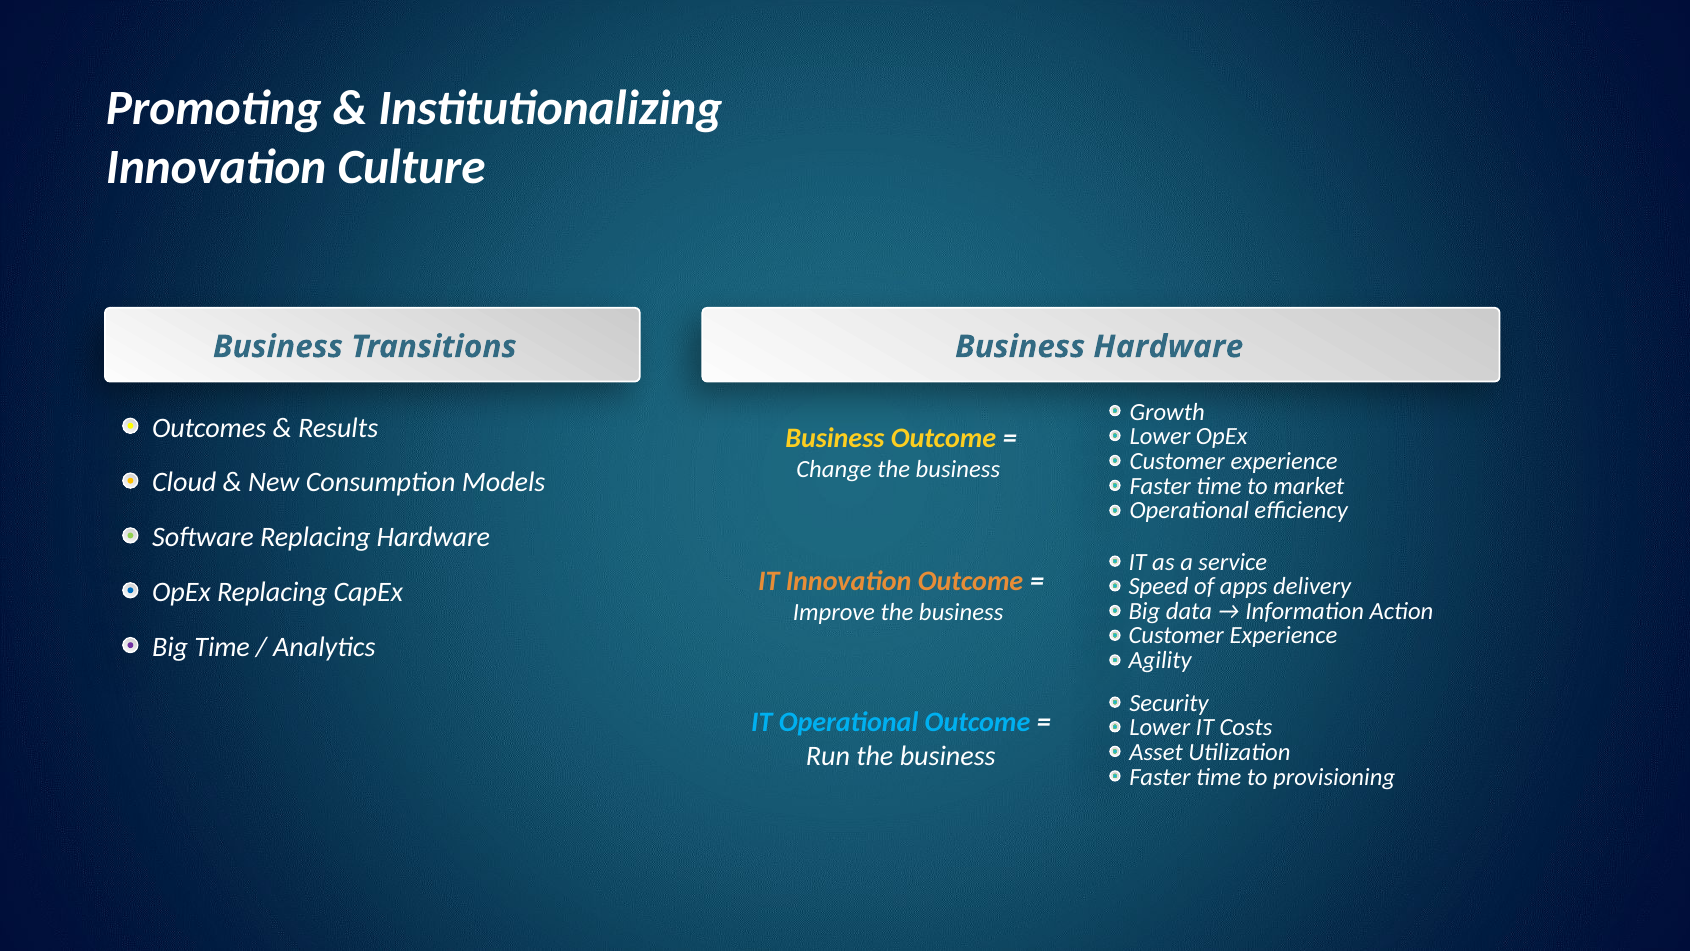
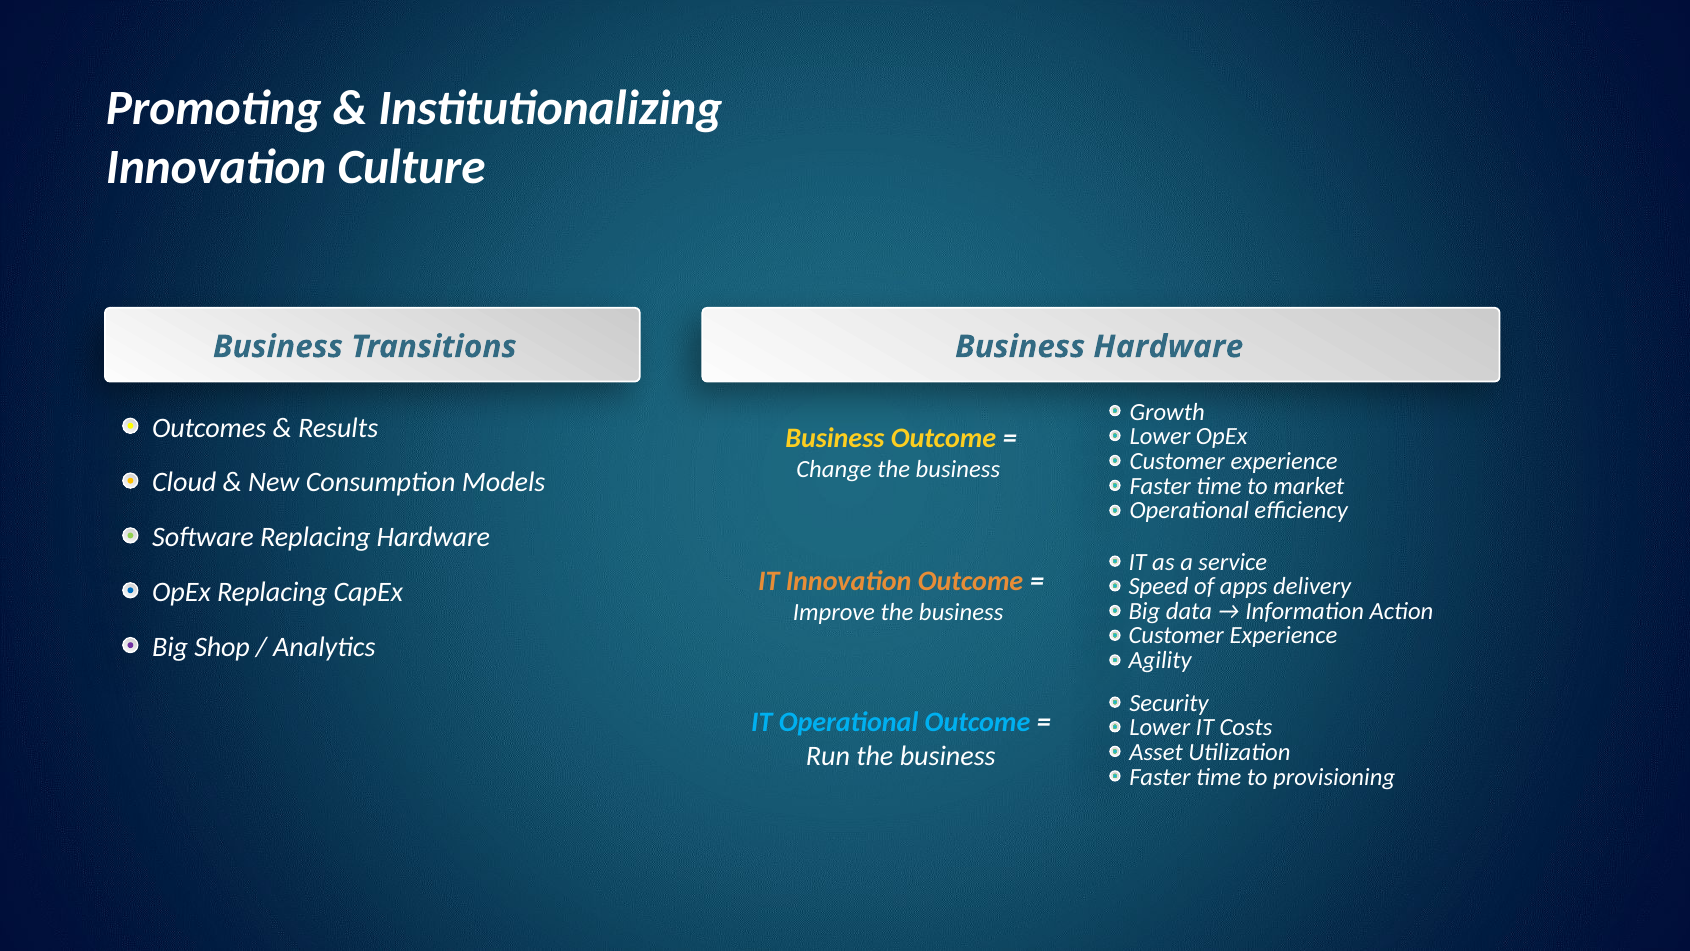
Time: Time -> Shop (222, 647)
